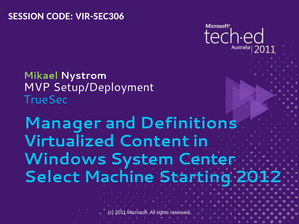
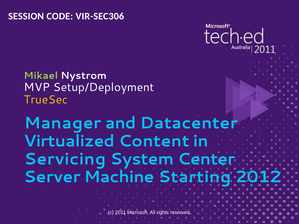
TrueSec colour: light blue -> yellow (46, 100)
Definitions: Definitions -> Datacenter (189, 123)
Windows: Windows -> Servicing (65, 159)
Select: Select -> Server (52, 177)
